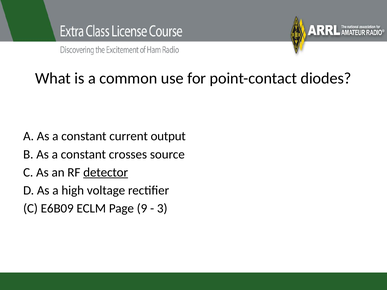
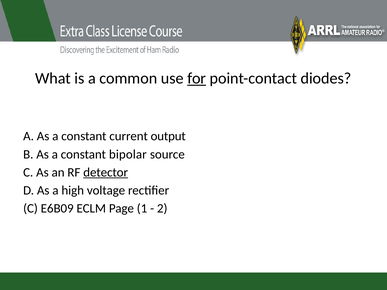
for underline: none -> present (197, 78)
crosses: crosses -> bipolar (128, 154)
9: 9 -> 1 (142, 209)
3: 3 -> 2 (162, 209)
